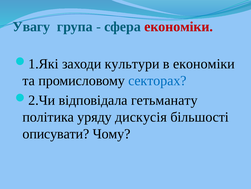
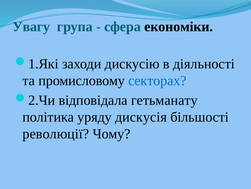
економіки colour: red -> black (179, 27)
культури: культури -> дискусію (132, 64)
в економіки: економіки -> діяльності (204, 64)
описувати: описувати -> революції (56, 133)
